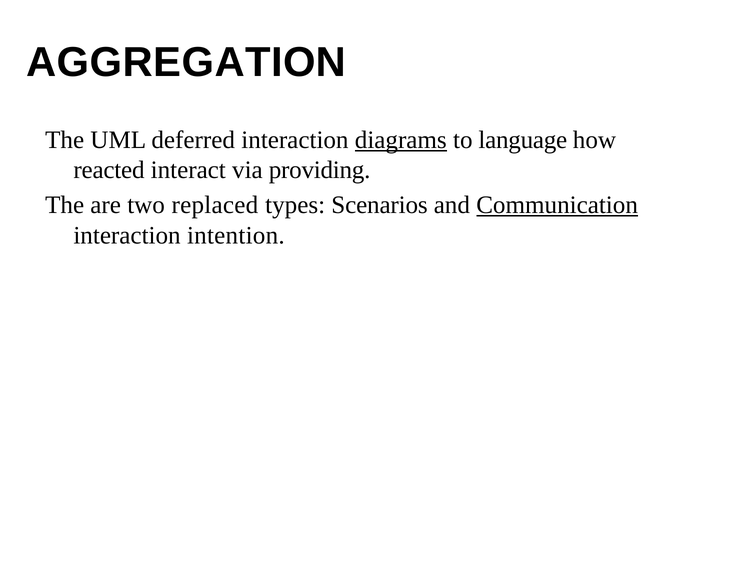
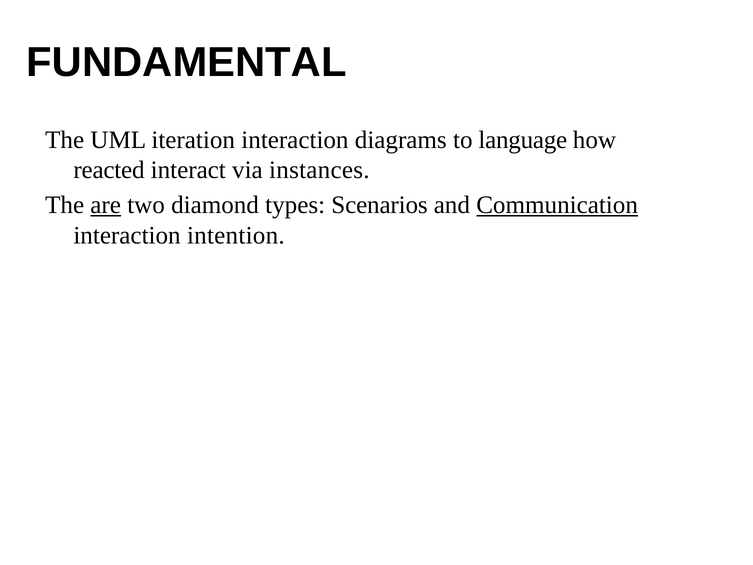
AGGREGATION: AGGREGATION -> FUNDAMENTAL (186, 63)
deferred: deferred -> iteration (193, 140)
diagrams underline: present -> none (401, 140)
providing: providing -> instances (319, 170)
are underline: none -> present (106, 205)
replaced: replaced -> diamond (215, 205)
